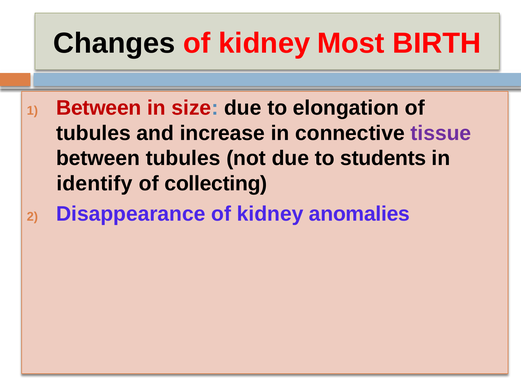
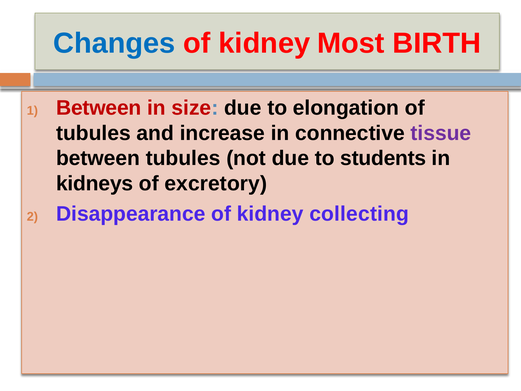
Changes colour: black -> blue (114, 43)
identify: identify -> kidneys (95, 183)
collecting: collecting -> excretory (216, 183)
anomalies: anomalies -> collecting (359, 214)
